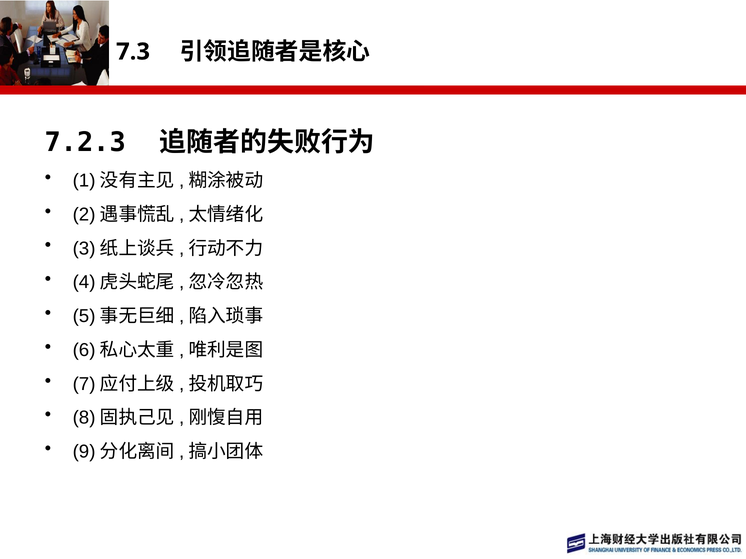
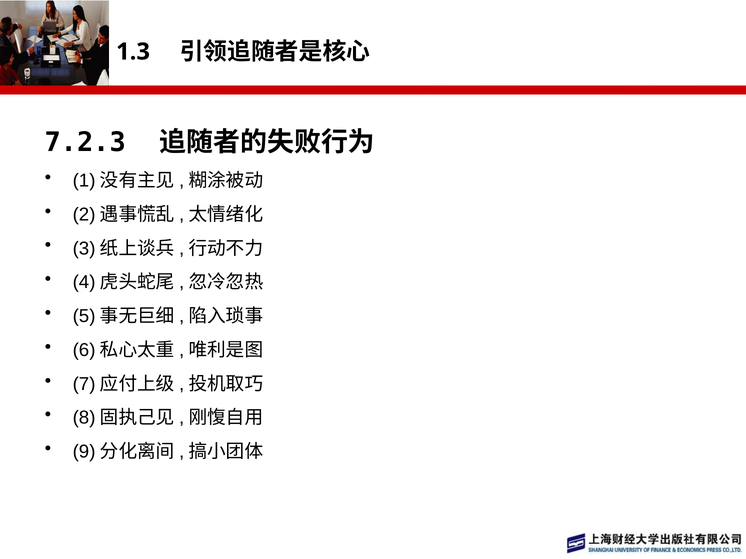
7.3: 7.3 -> 1.3 (133, 52)
